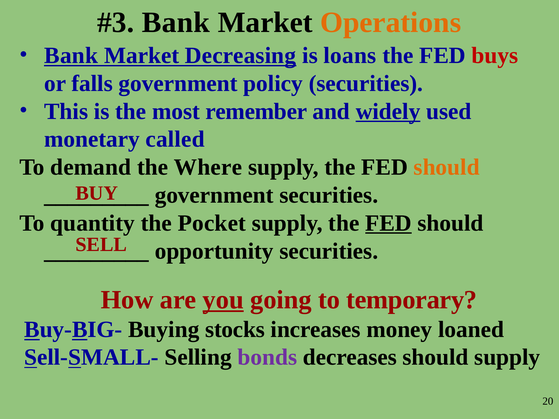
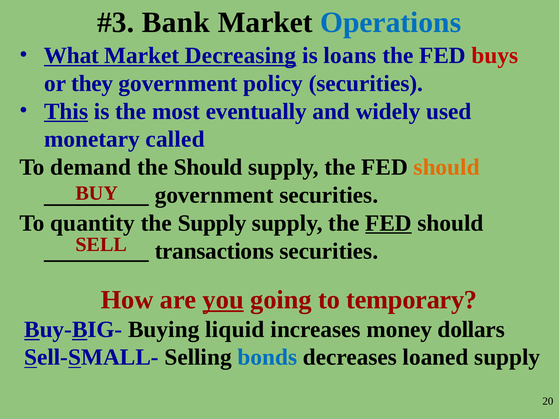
Operations colour: orange -> blue (391, 22)
Bank: Bank -> What (71, 56)
falls: falls -> they (92, 83)
This underline: none -> present (66, 111)
remember: remember -> eventually (256, 111)
widely underline: present -> none (388, 111)
the Where: Where -> Should (208, 167)
the Pocket: Pocket -> Supply (212, 223)
opportunity: opportunity -> transactions (214, 251)
stocks: stocks -> liquid (235, 330)
loaned: loaned -> dollars (471, 330)
bonds colour: purple -> blue (267, 358)
decreases should: should -> loaned (436, 358)
